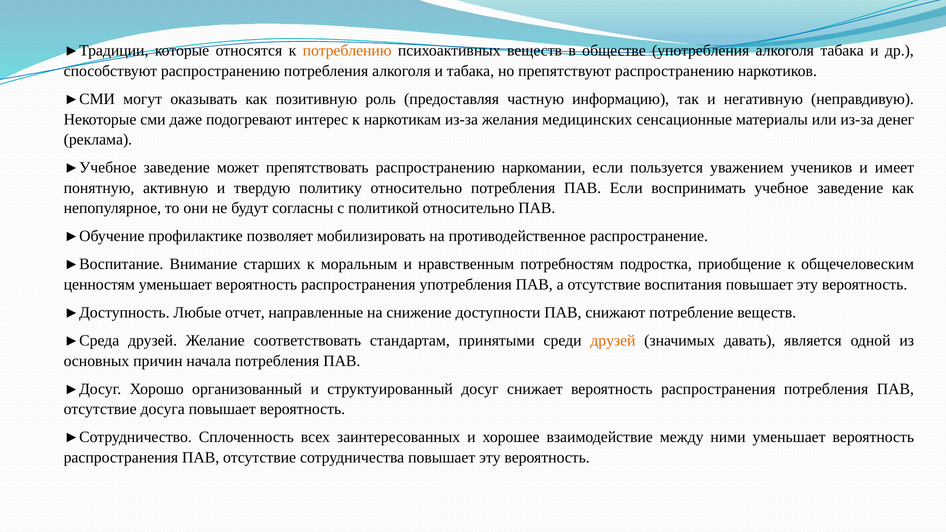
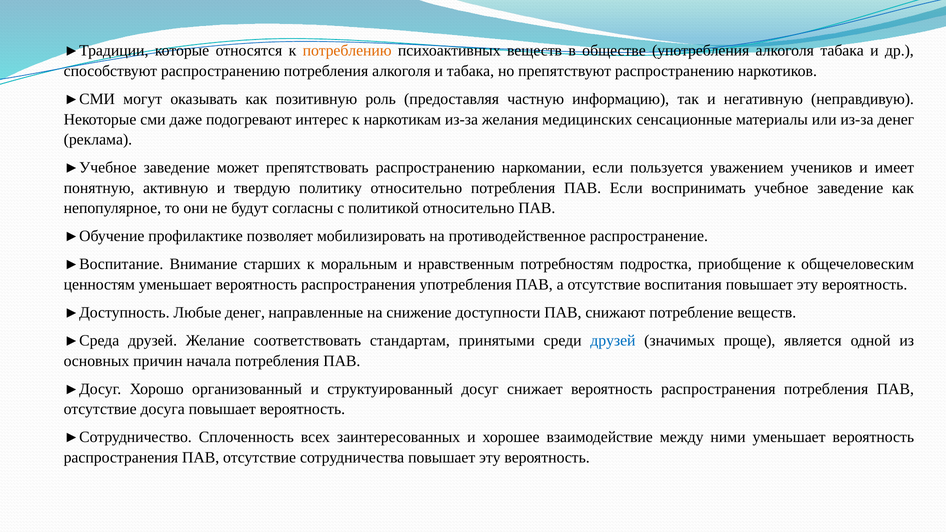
Любые отчет: отчет -> денег (245, 313)
друзей colour: orange -> blue (613, 341)
давать: давать -> проще (750, 341)
